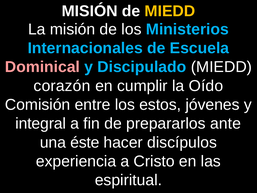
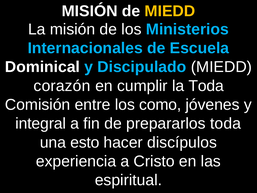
Dominical colour: pink -> white (42, 67)
la Oído: Oído -> Toda (206, 86)
estos: estos -> como (160, 105)
prepararlos ante: ante -> toda (226, 123)
éste: éste -> esto (85, 142)
